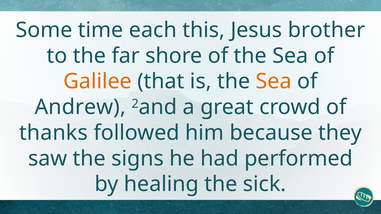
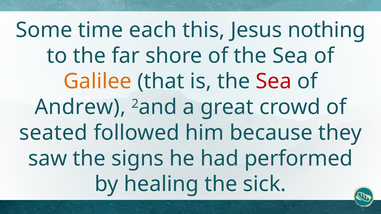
brother: brother -> nothing (327, 30)
Sea colour: orange -> red (274, 82)
thanks: thanks -> seated (53, 133)
